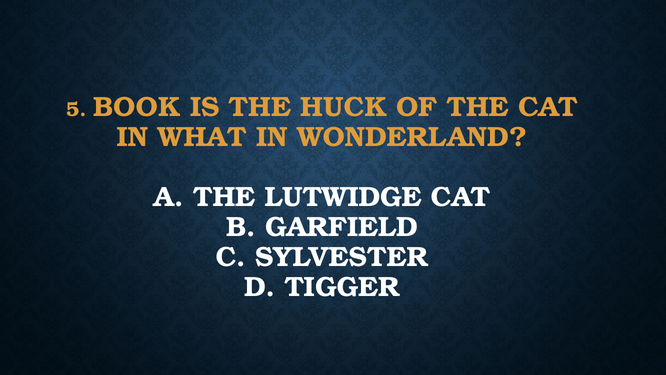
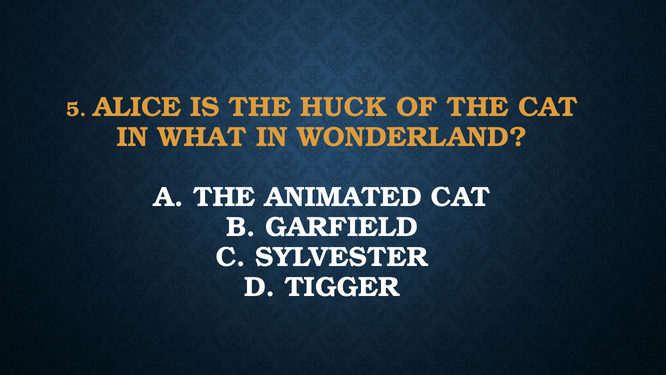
BOOK: BOOK -> ALICE (137, 107)
LUTWIDGE: LUTWIDGE -> ANIMATED (343, 197)
